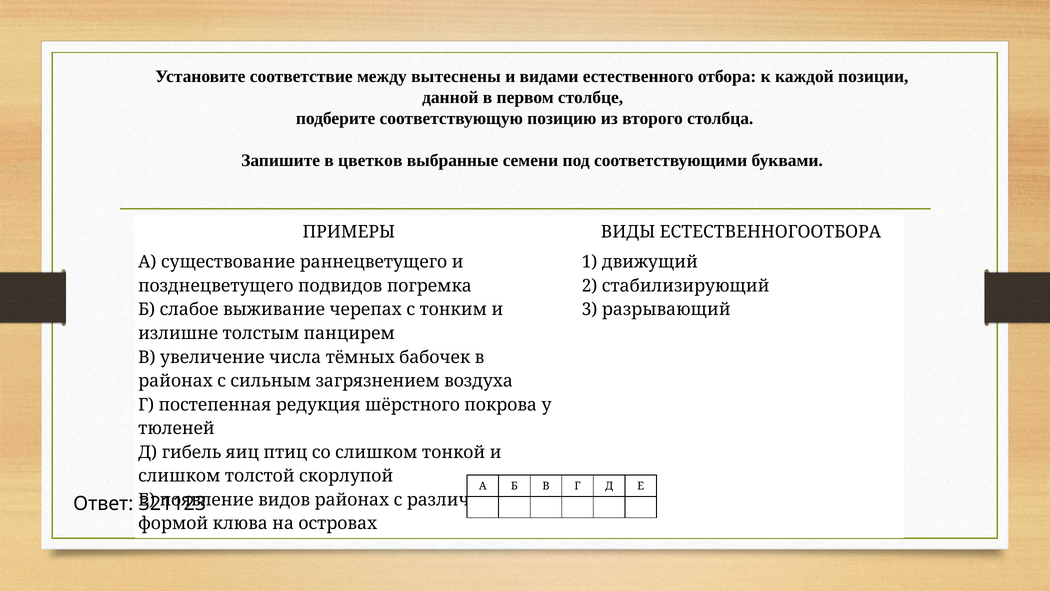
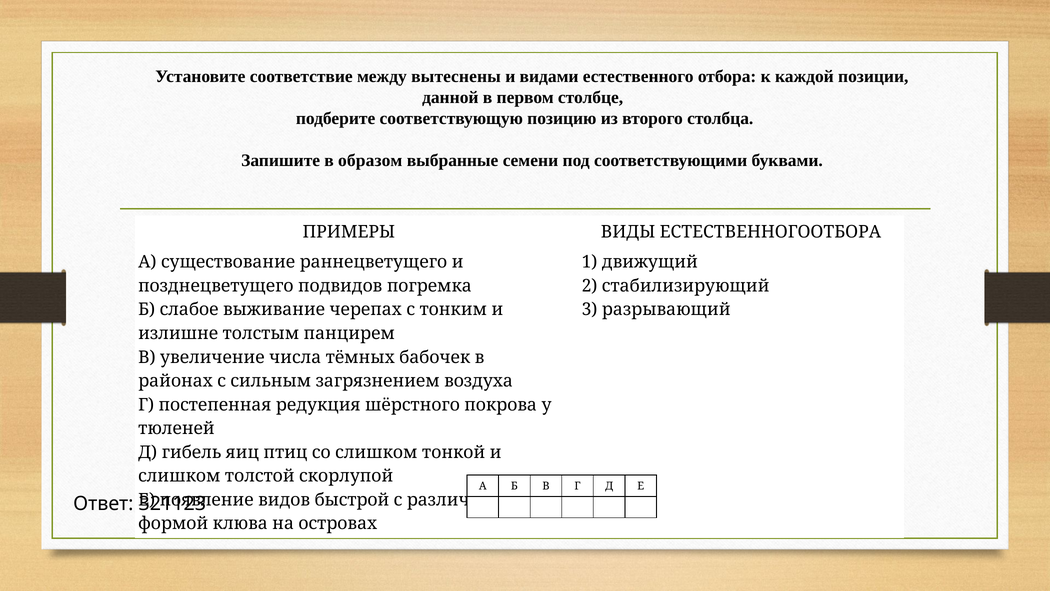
цветков: цветков -> образом (370, 160)
видов районах: районах -> быстрой (352, 499)
